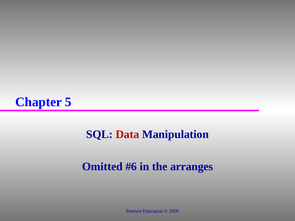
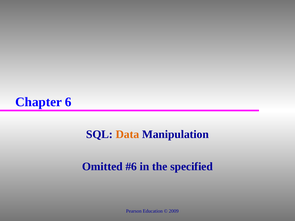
5: 5 -> 6 (68, 102)
Data colour: red -> orange (127, 135)
arranges: arranges -> specified (192, 167)
